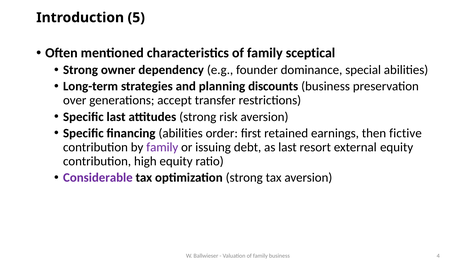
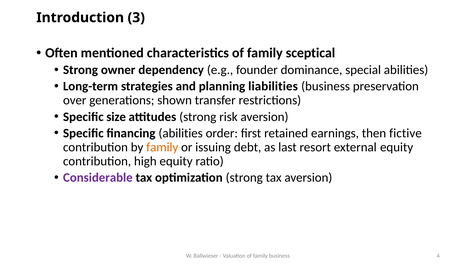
5: 5 -> 3 (136, 18)
discounts: discounts -> liabilities (273, 86)
accept: accept -> shown (175, 100)
Specific last: last -> size (116, 117)
family colour: purple -> orange (162, 147)
